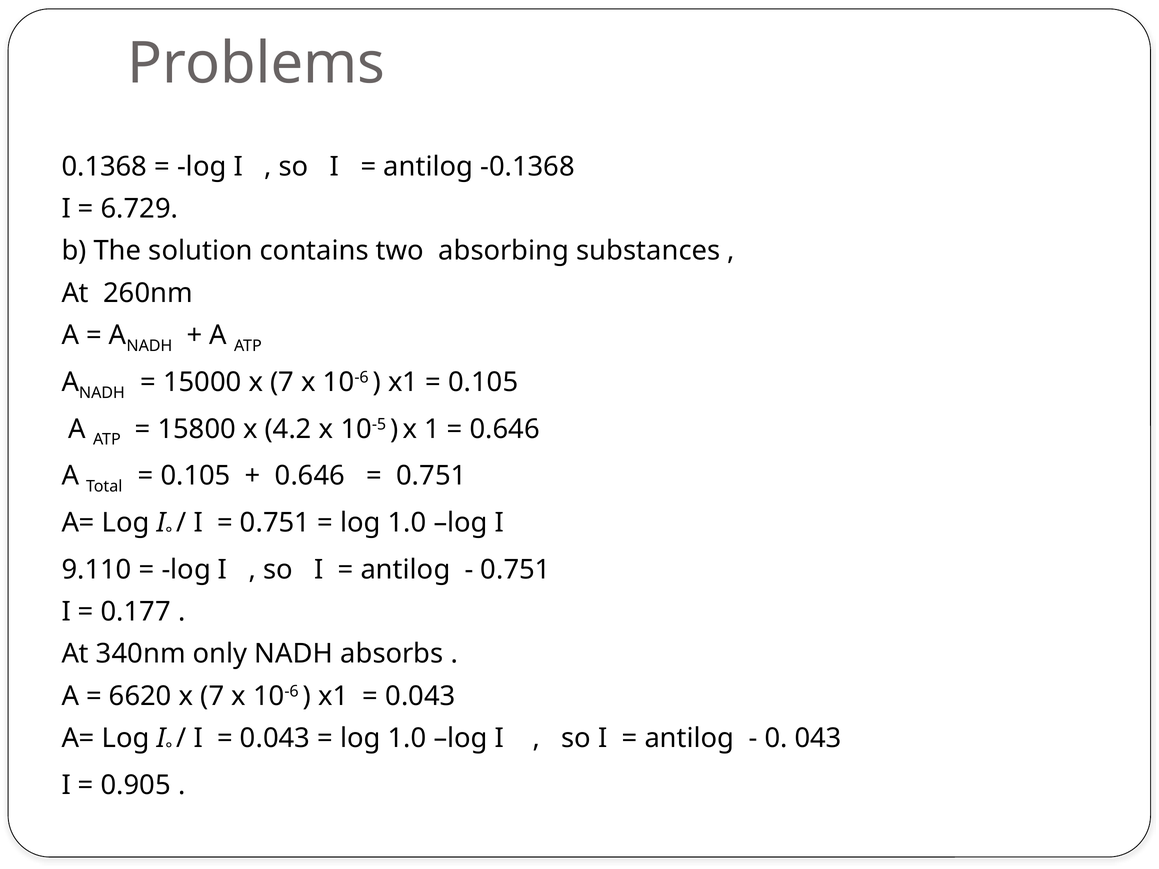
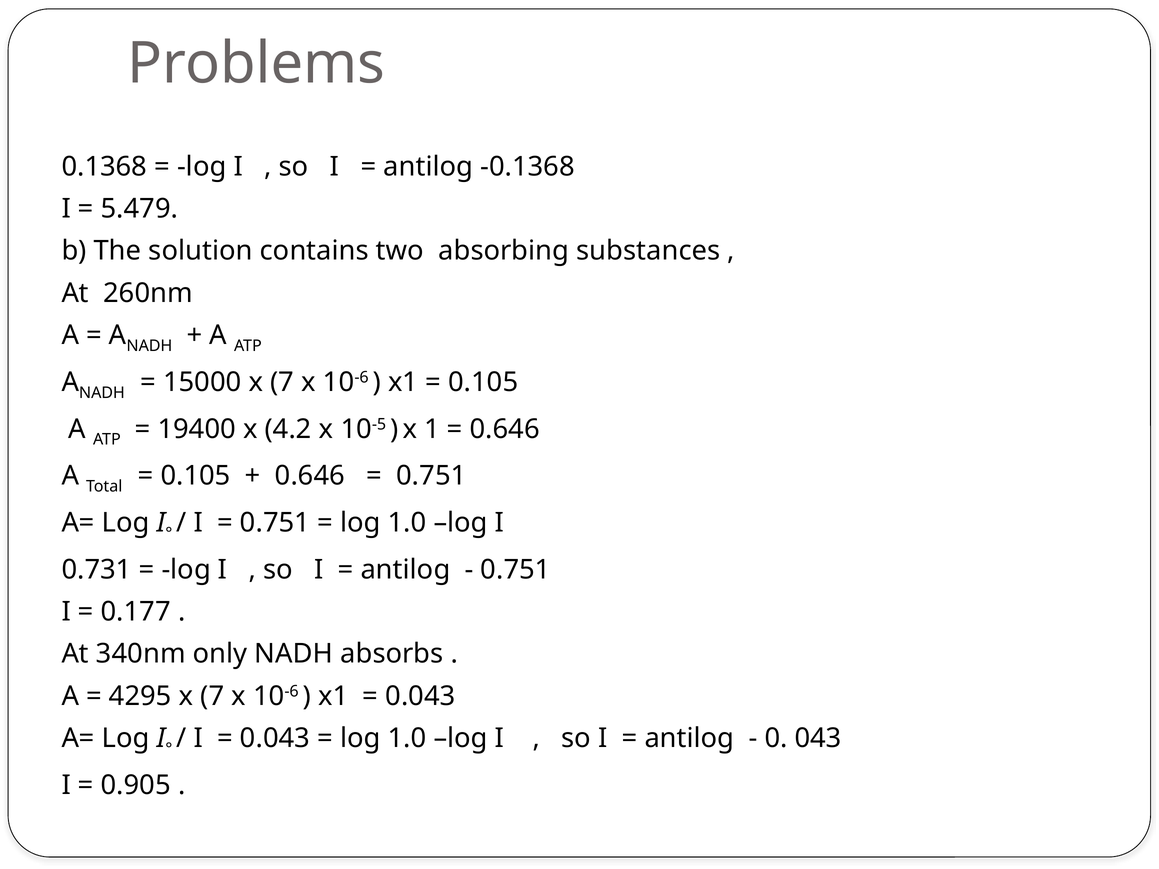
6.729: 6.729 -> 5.479 (139, 209)
15800: 15800 -> 19400 (197, 429)
9.110: 9.110 -> 0.731 (97, 570)
6620: 6620 -> 4295 (140, 696)
